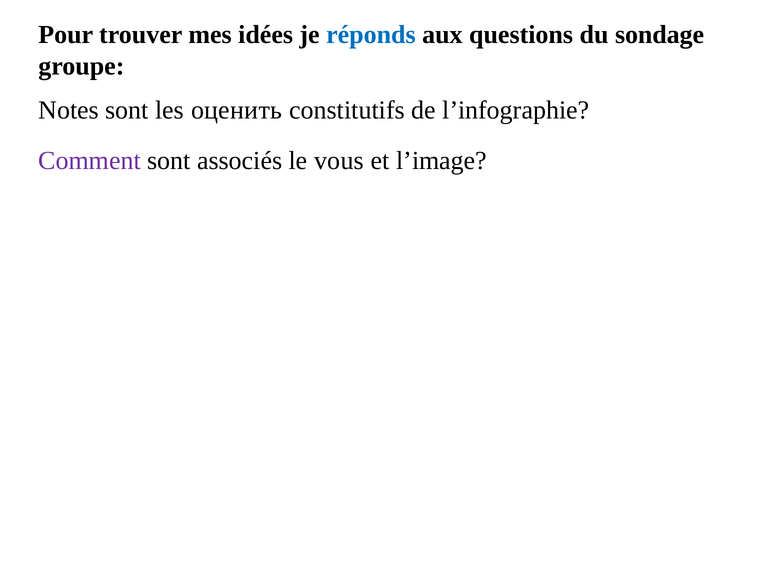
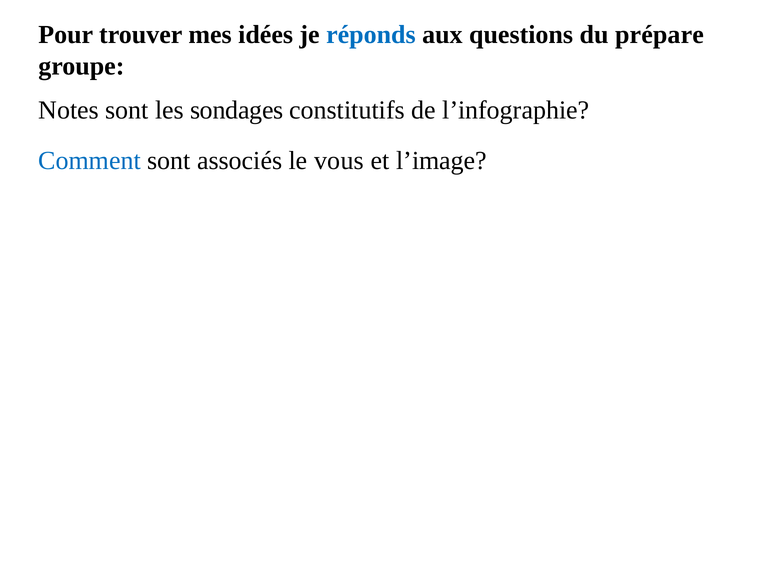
sondage: sondage -> prépare (659, 35)
оценить: оценить -> sondages (237, 110)
Comment colour: purple -> blue (90, 161)
